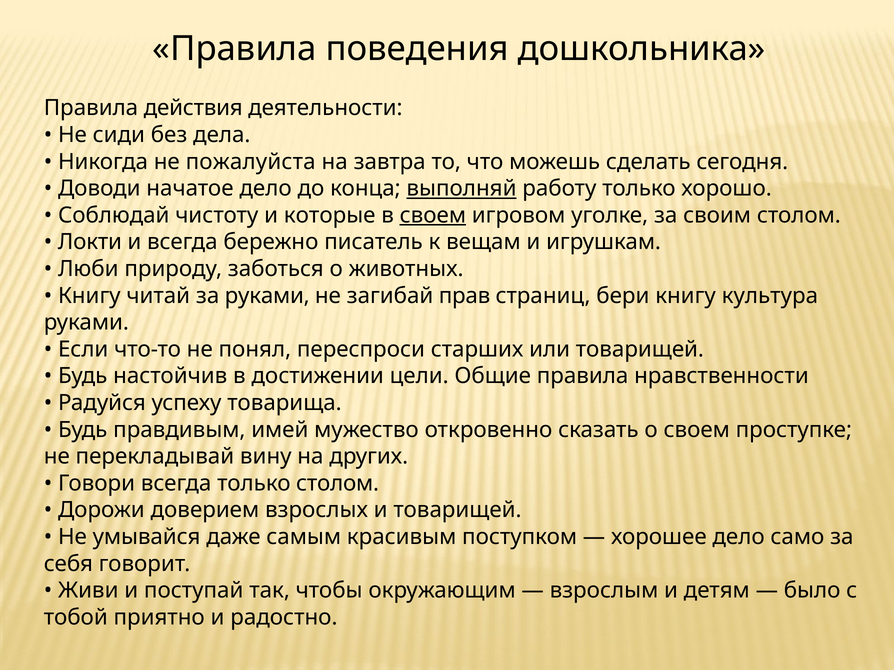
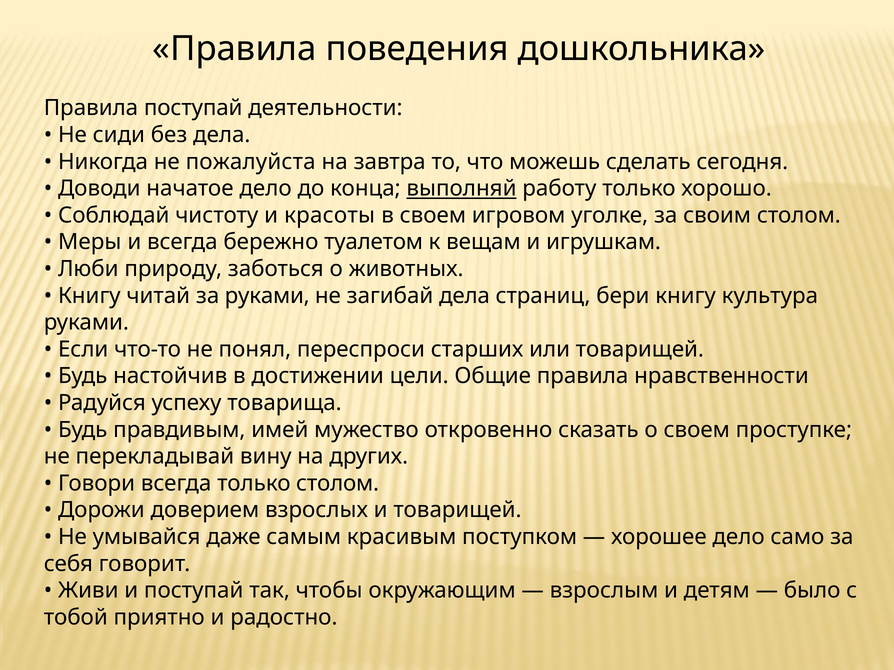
Правила действия: действия -> поступай (193, 108)
которые: которые -> красоты (330, 215)
своем underline: present -> none (433, 215)
Локти: Локти -> Меры (90, 242)
писатель: писатель -> туалетом (374, 242)
загибай прав: прав -> дела (464, 296)
